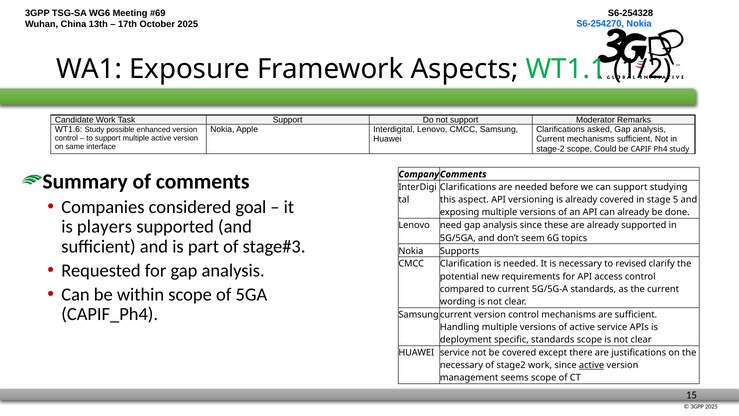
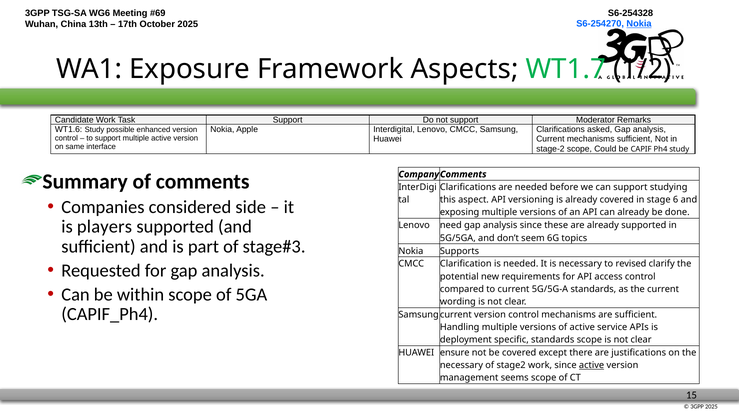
Nokia underline: none -> present (639, 24)
WT1.1: WT1.1 -> WT1.7 (566, 69)
5: 5 -> 6 (676, 200)
goal: goal -> side (251, 207)
HUAWEI service: service -> ensure (455, 352)
